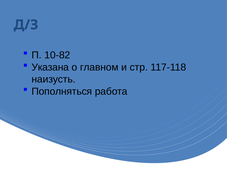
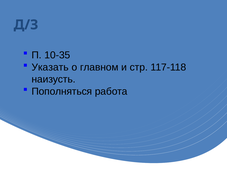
10-82: 10-82 -> 10-35 (57, 55)
Указана: Указана -> Указать (50, 67)
